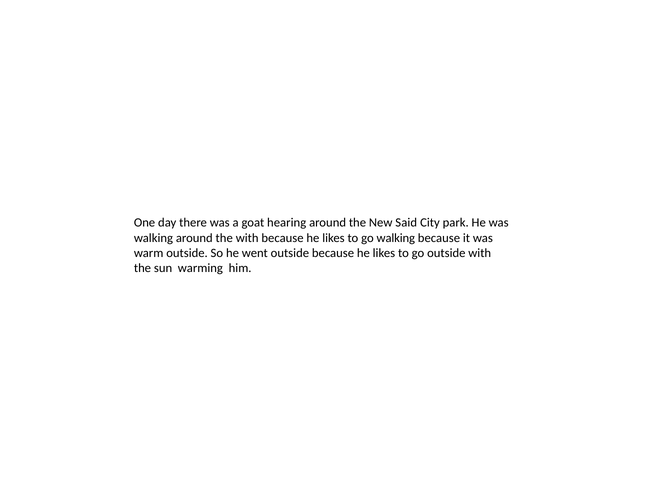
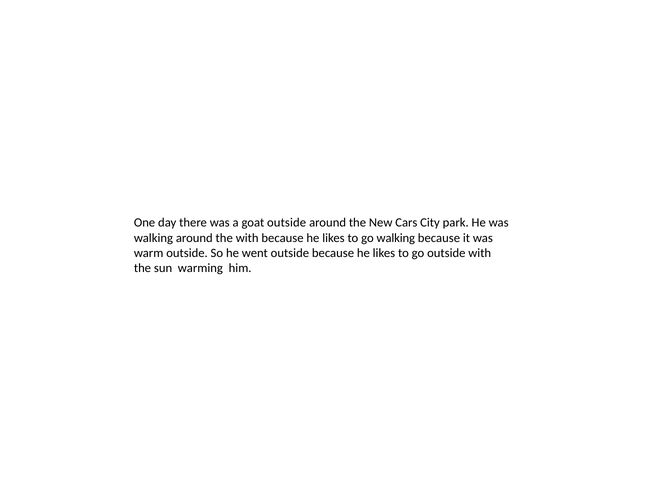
goat hearing: hearing -> outside (287, 223)
Said: Said -> Cars (406, 223)
